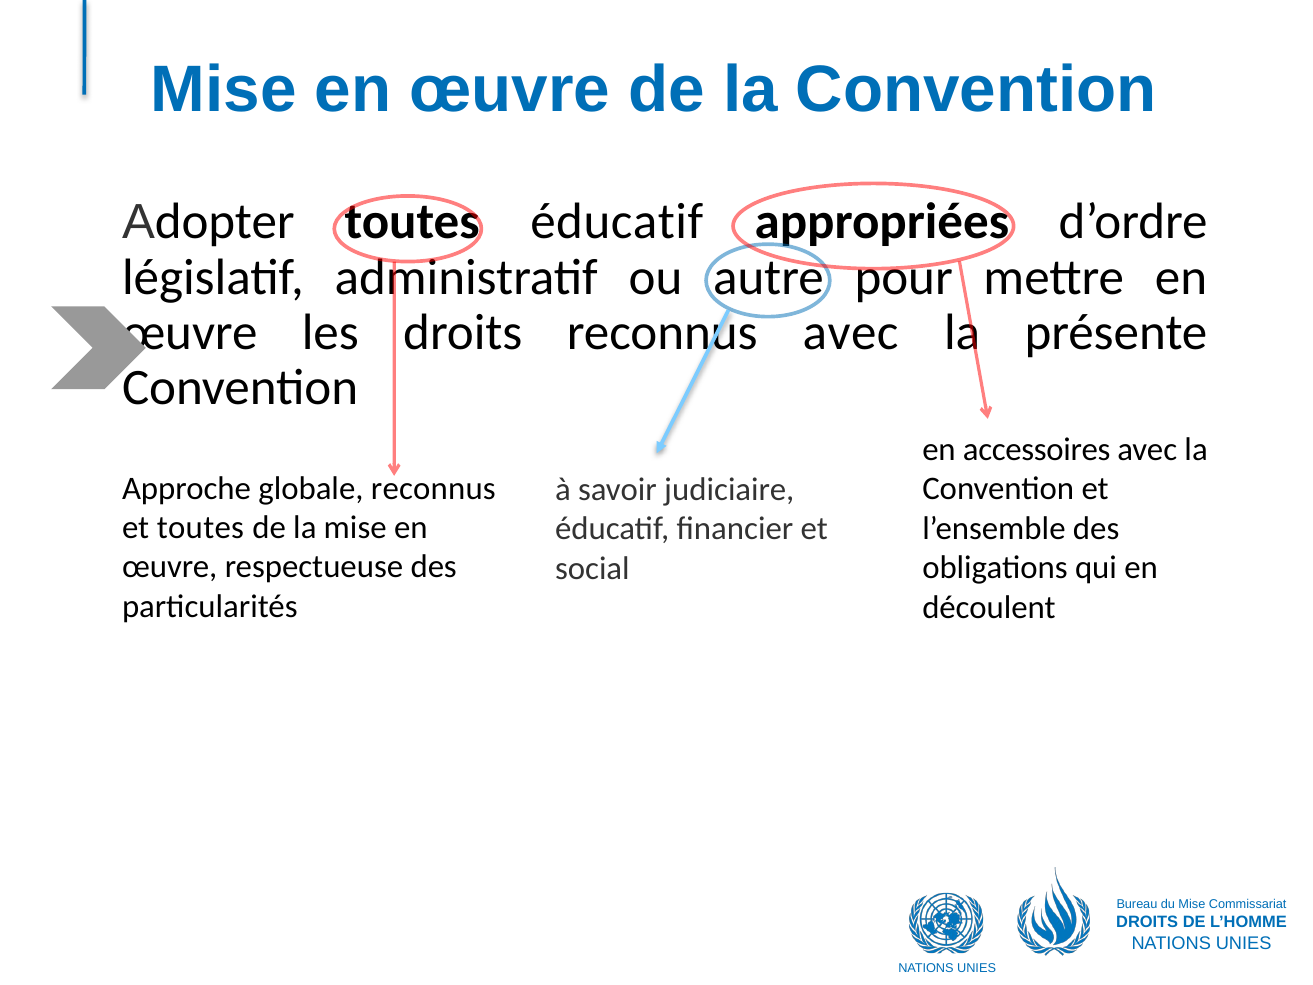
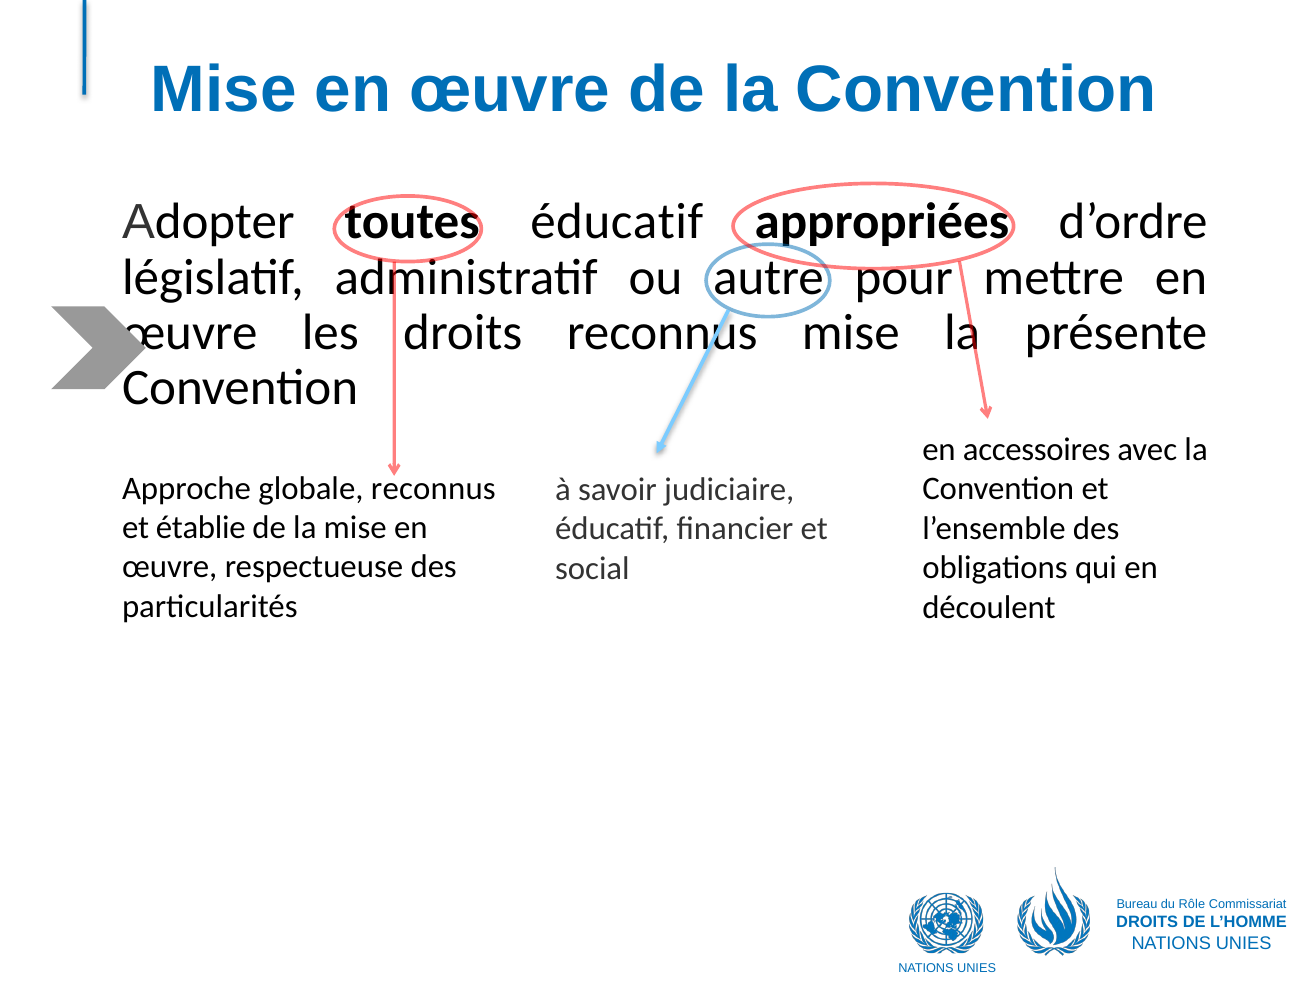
avec: avec -> mise (851, 332)
et toutes: toutes -> établie (201, 528)
du Mise: Mise -> Rôle (1192, 904)
